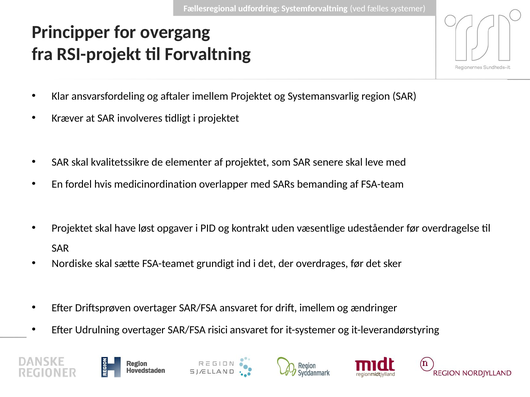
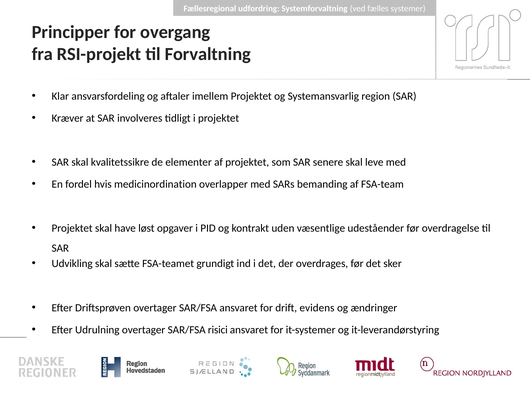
Nordiske: Nordiske -> Udvikling (72, 264)
drift imellem: imellem -> evidens (317, 308)
